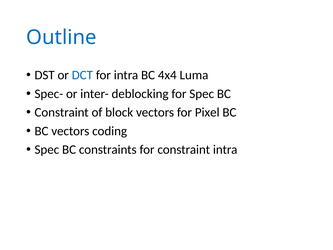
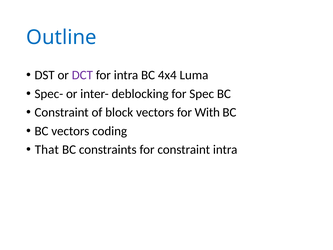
DCT colour: blue -> purple (82, 75)
Pixel: Pixel -> With (207, 112)
Spec: Spec -> That (47, 150)
